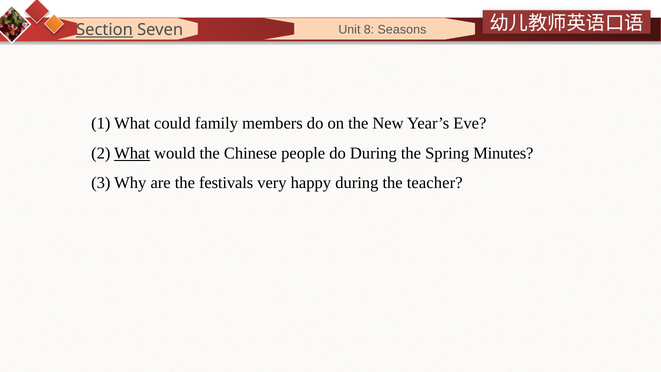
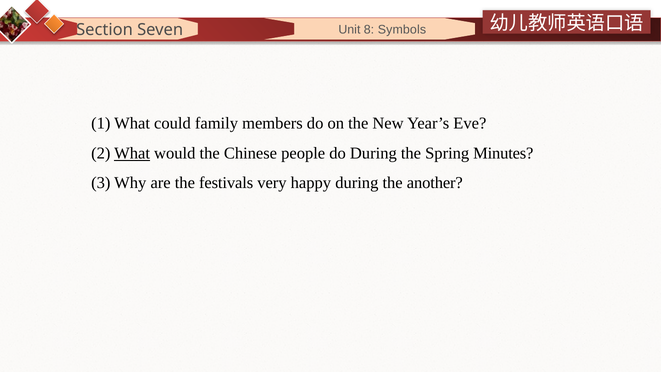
Section underline: present -> none (105, 30)
Seasons: Seasons -> Symbols (402, 30)
teacher: teacher -> another (435, 183)
